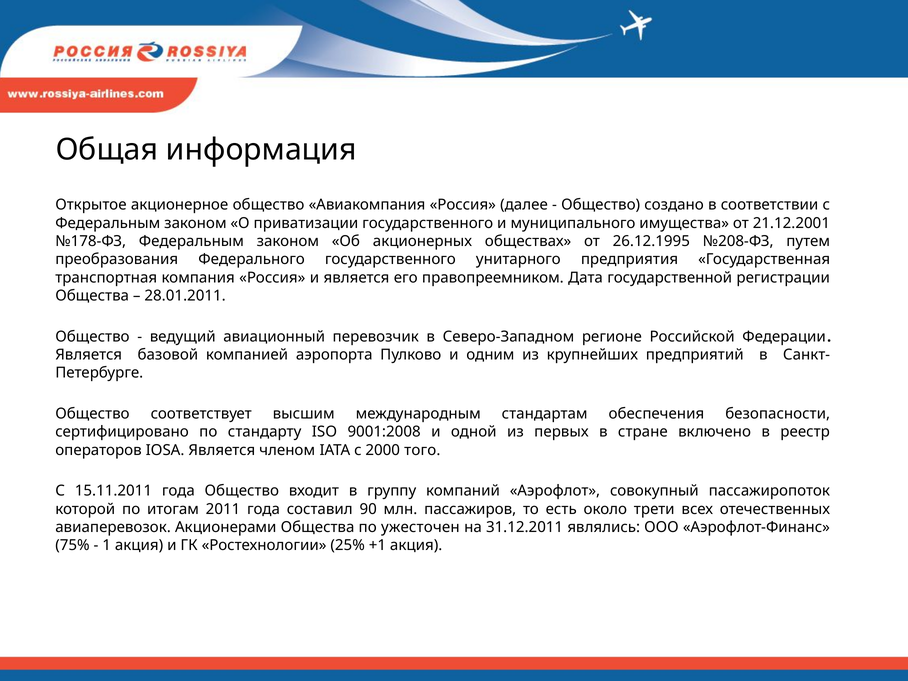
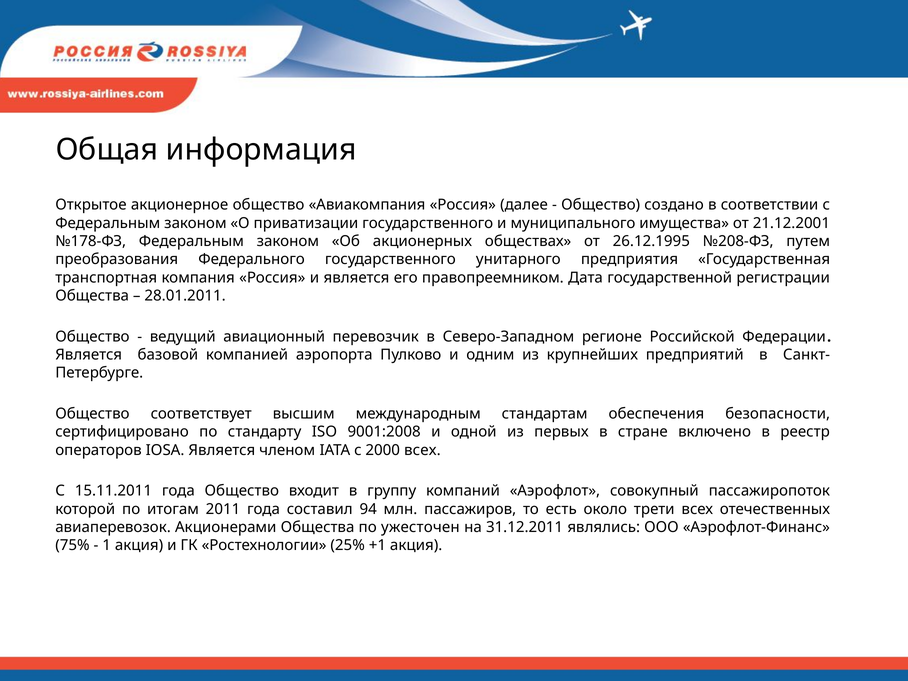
2000 того: того -> всех (422, 450)
90: 90 -> 94 (368, 509)
